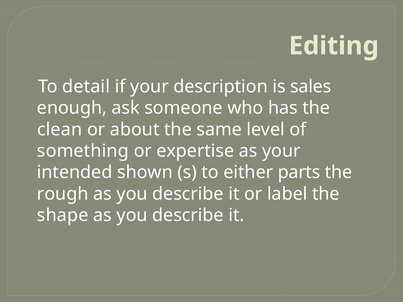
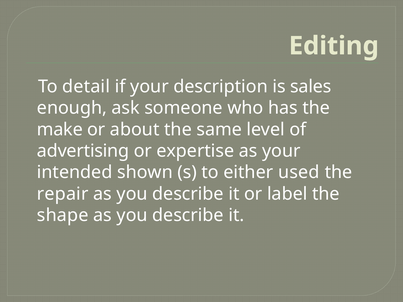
clean: clean -> make (60, 130)
something: something -> advertising (83, 151)
parts: parts -> used (299, 173)
rough: rough -> repair (63, 194)
